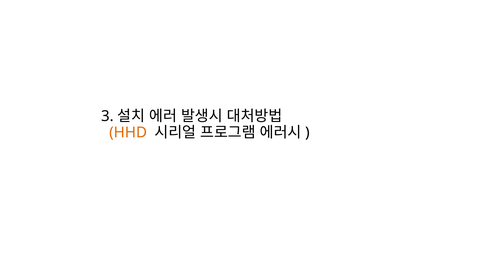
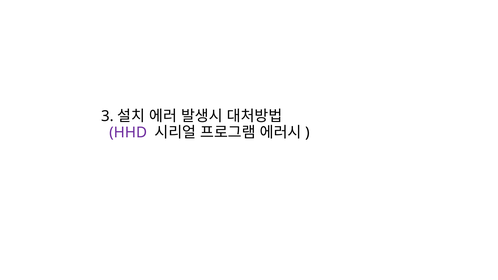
HHD colour: orange -> purple (128, 132)
